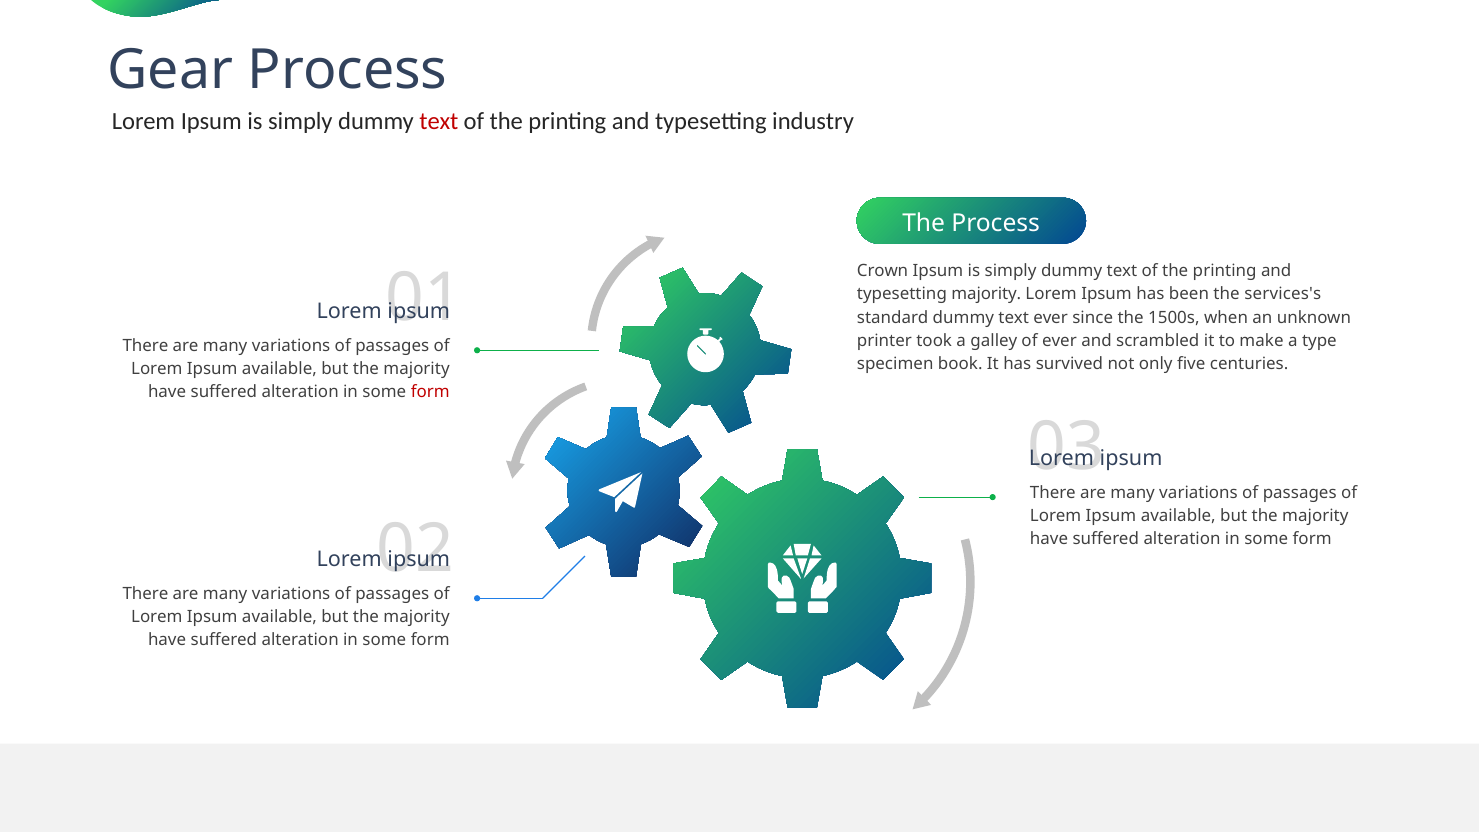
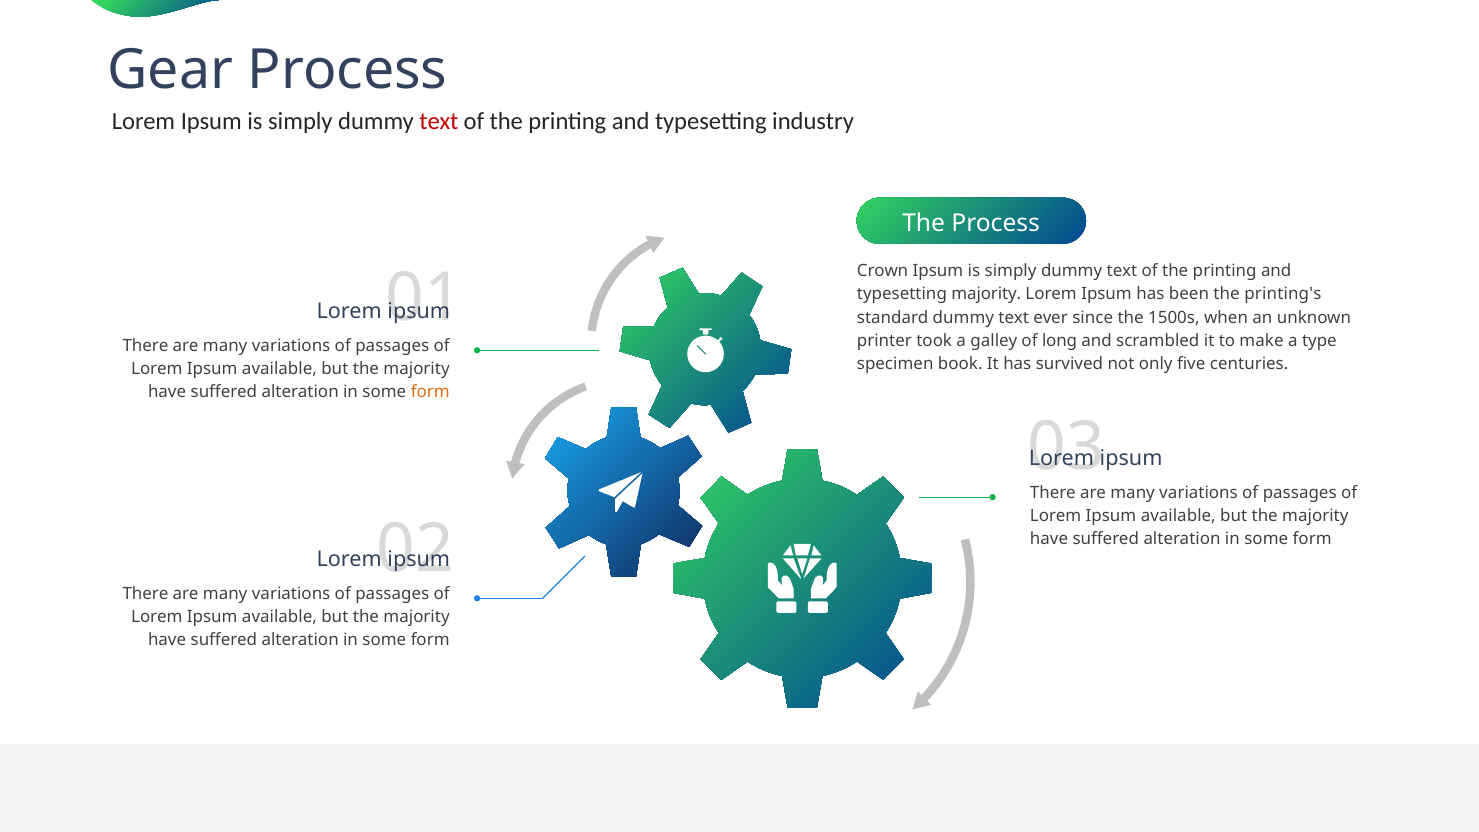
services's: services's -> printing's (1283, 294)
of ever: ever -> long (1060, 341)
form colour: red -> orange (430, 392)
